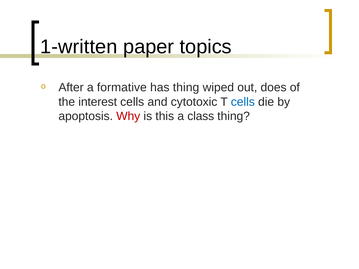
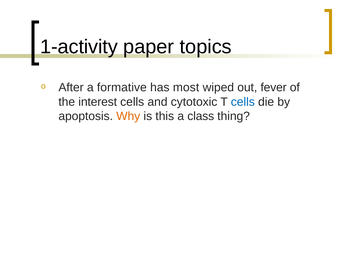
1-written: 1-written -> 1-activity (79, 47)
has thing: thing -> most (186, 88)
does: does -> fever (274, 88)
Why colour: red -> orange (128, 116)
